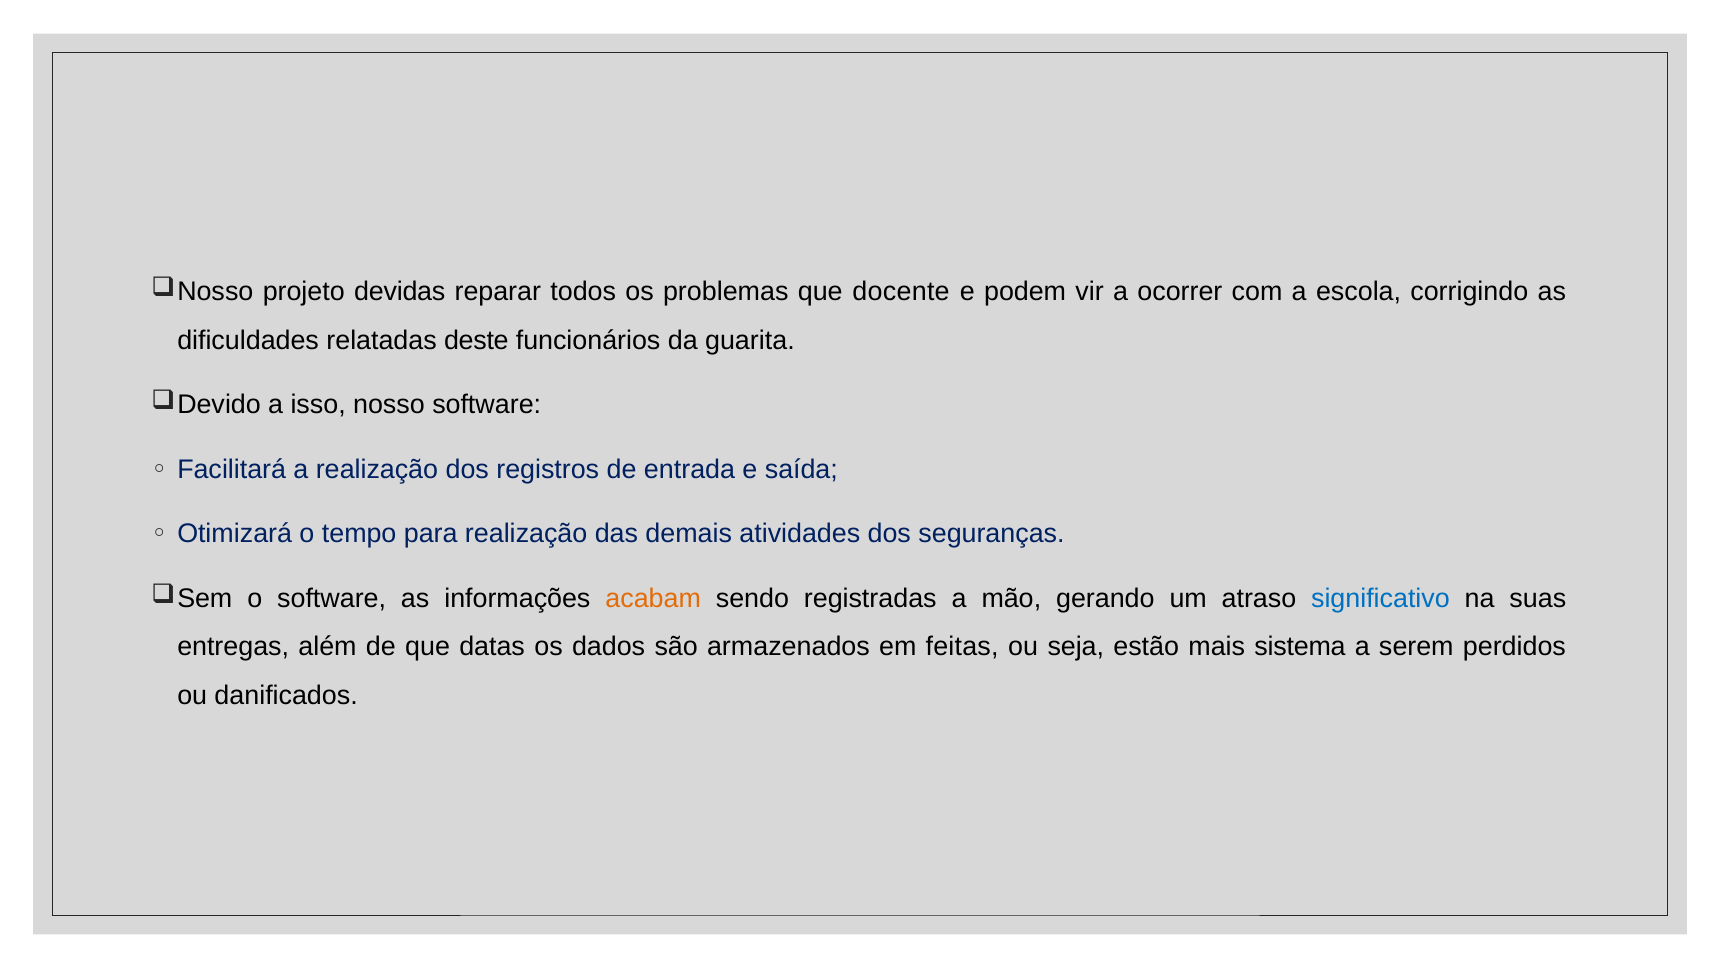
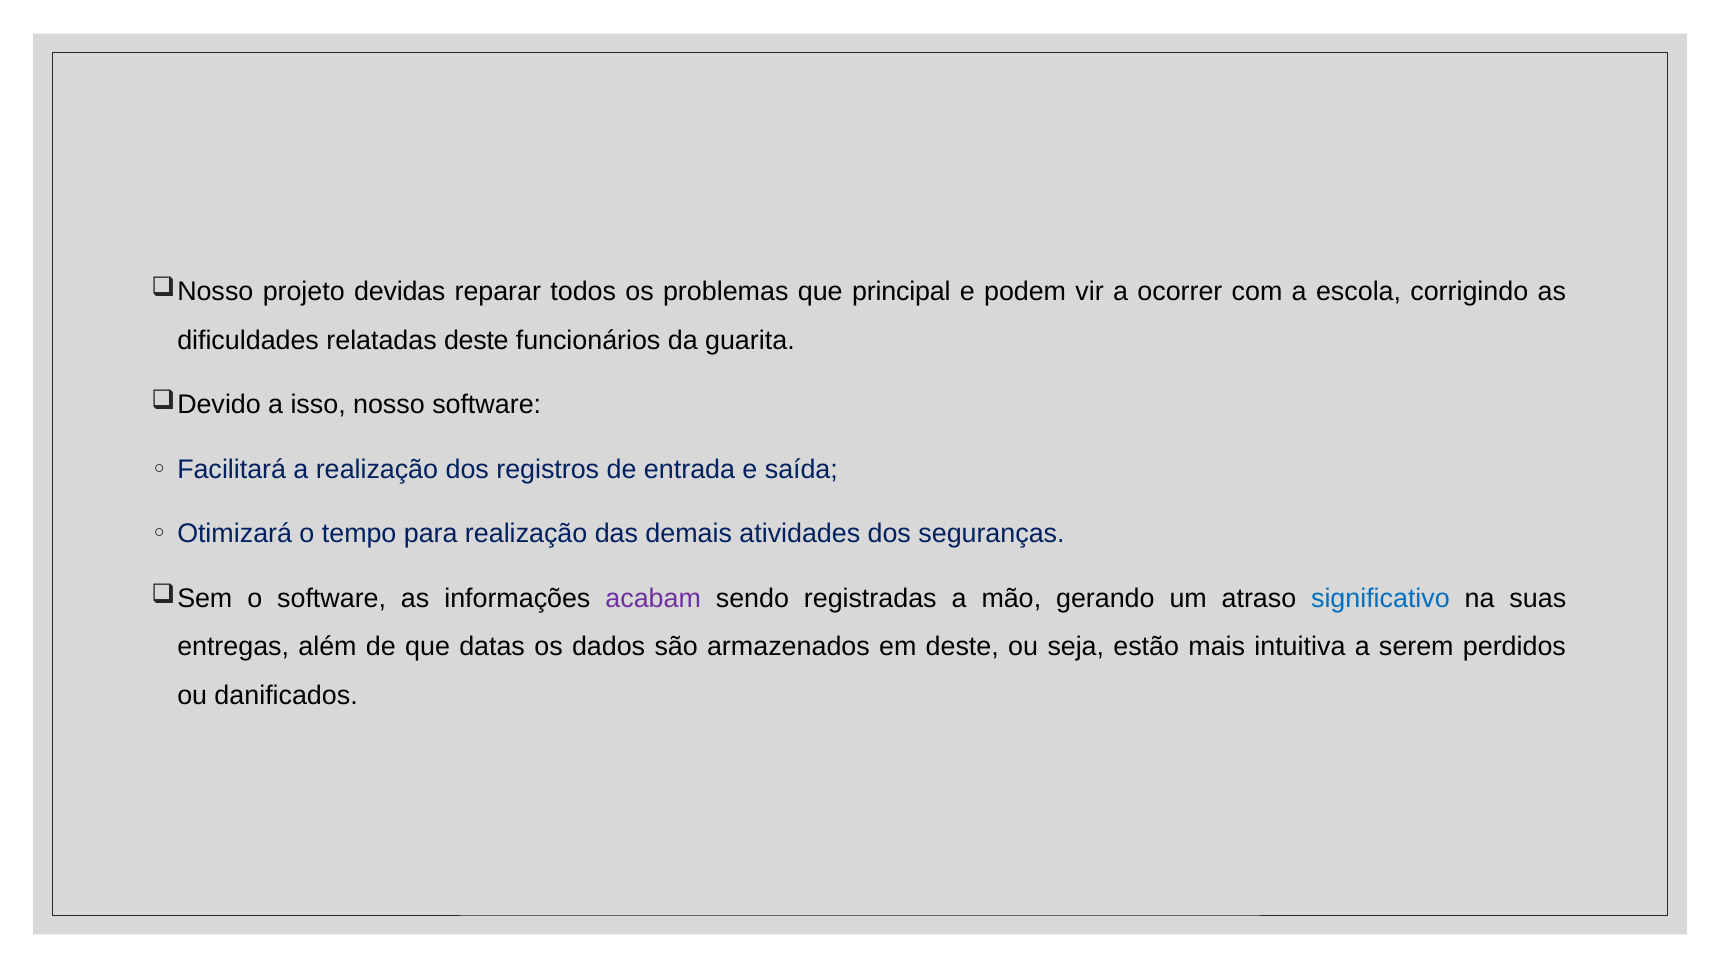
docente: docente -> principal (901, 292)
acabam colour: orange -> purple (653, 598)
em feitas: feitas -> deste (962, 647)
sistema: sistema -> intuitiva (1300, 647)
